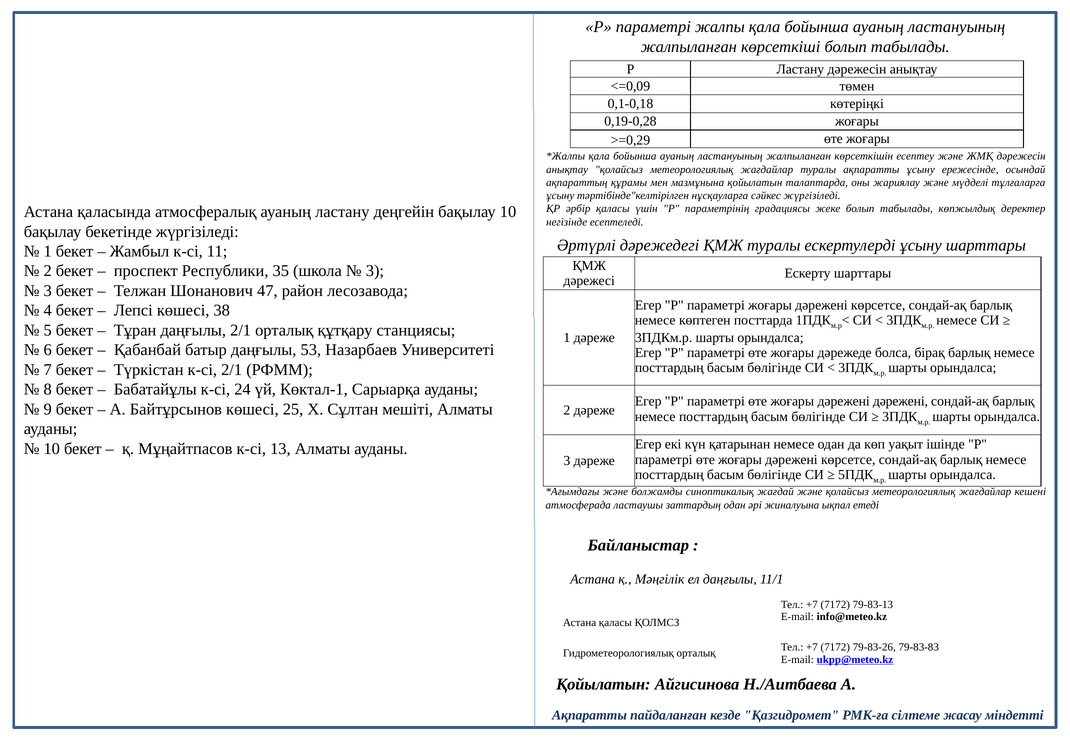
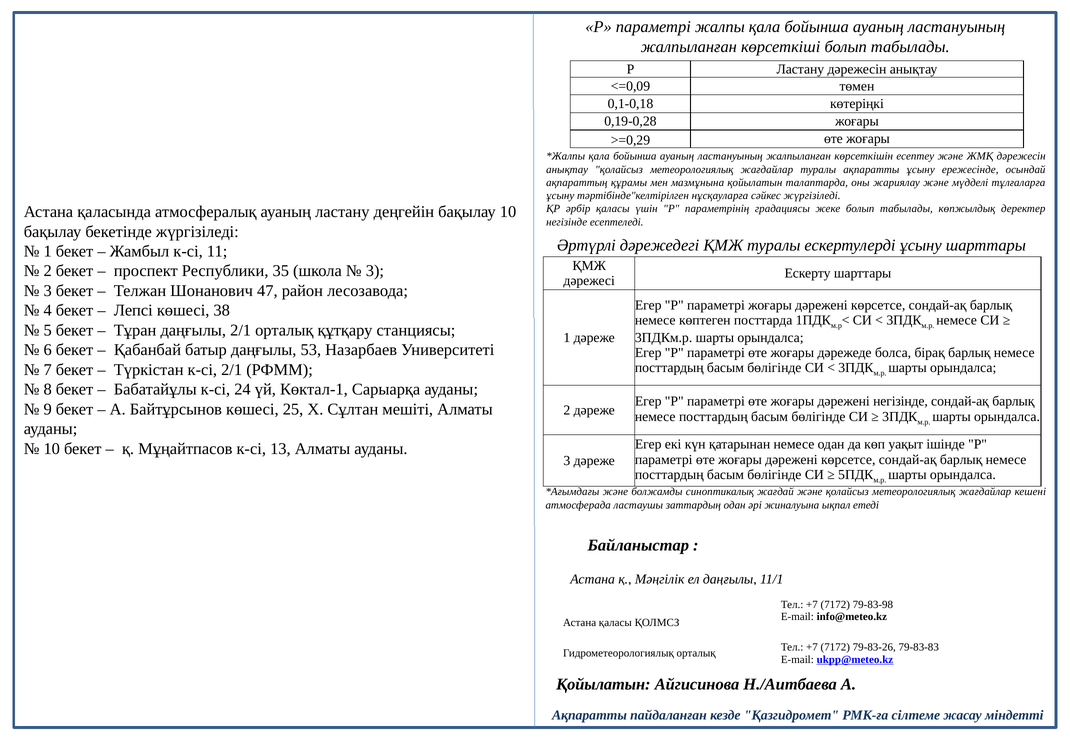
дәрежені дәрежені: дәрежені -> негізінде (900, 402)
79-83-13: 79-83-13 -> 79-83-98 (873, 605)
